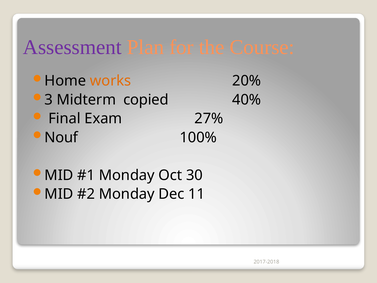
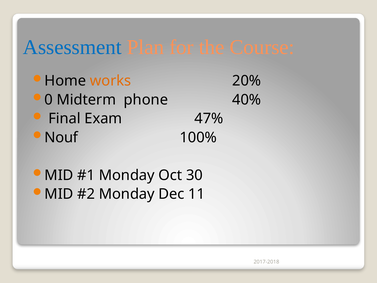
Assessment colour: purple -> blue (72, 47)
3: 3 -> 0 (49, 100)
copied: copied -> phone (146, 100)
27%: 27% -> 47% (209, 118)
